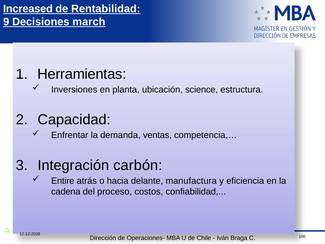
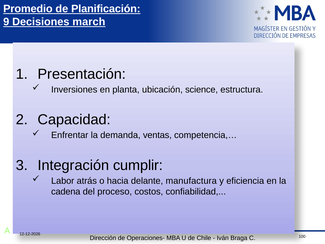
Increased: Increased -> Promedio (28, 9)
Rentabilidad: Rentabilidad -> Planificación (106, 9)
Herramientas: Herramientas -> Presentación (82, 74)
carbón: carbón -> cumplir (138, 165)
Entire: Entire -> Labor (63, 181)
